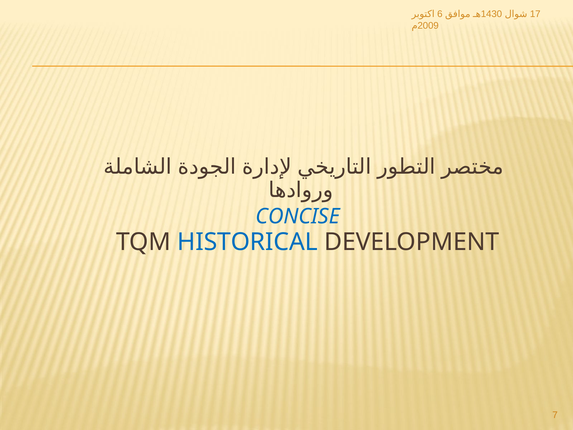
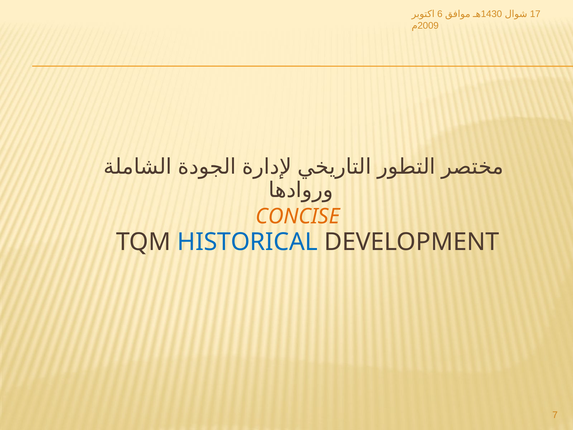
CONCISE colour: blue -> orange (298, 216)
